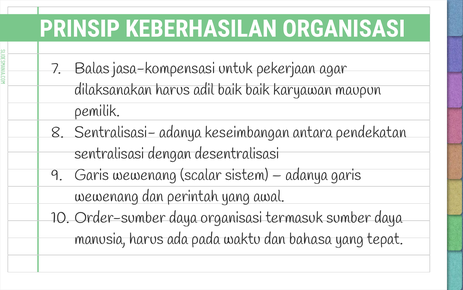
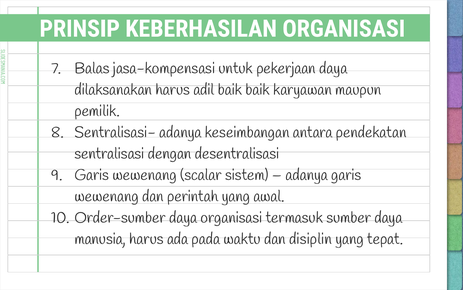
pekerjaan agar: agar -> daya (333, 68)
bahasa: bahasa -> disiplin (310, 239)
